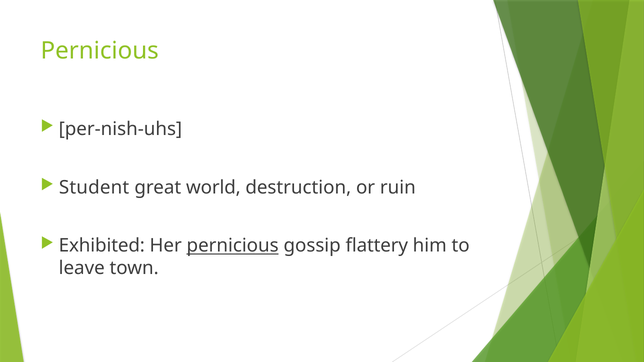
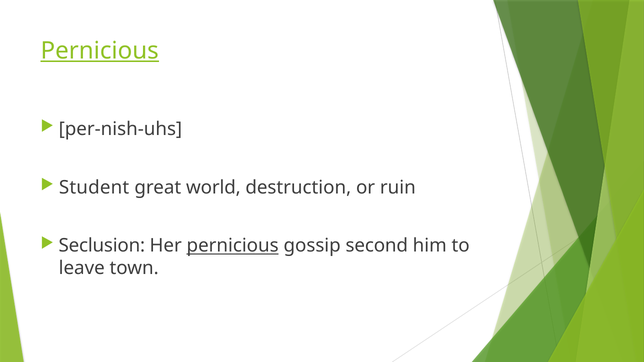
Pernicious underline: none -> present (100, 51)
Exhibited: Exhibited -> Seclusion (102, 246)
flattery: flattery -> second (377, 246)
